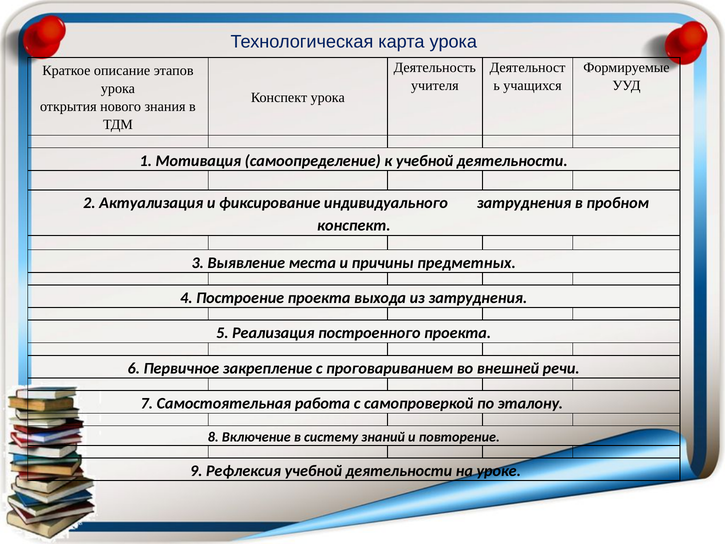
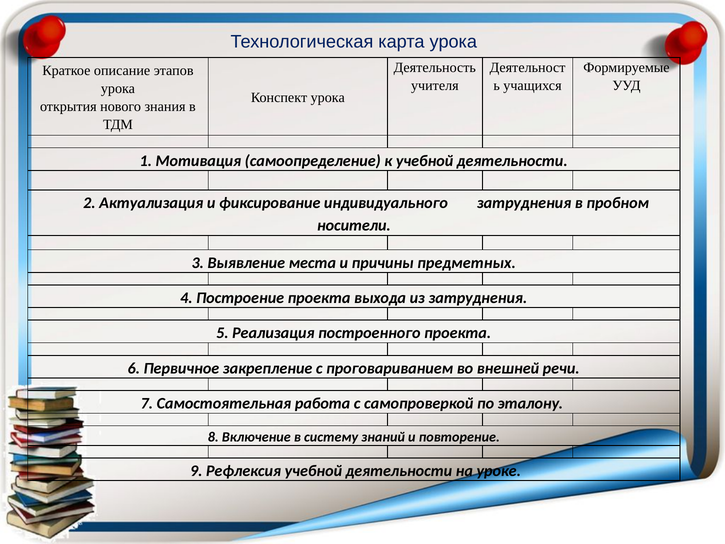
конспект: конспект -> носители (354, 226)
